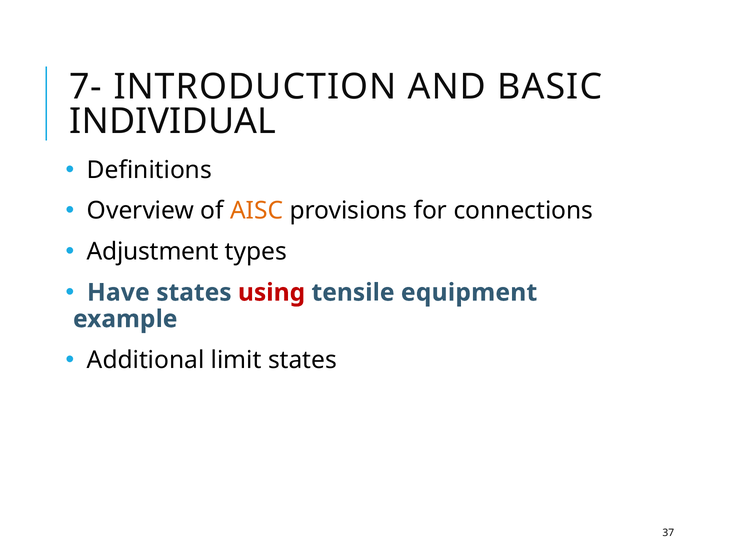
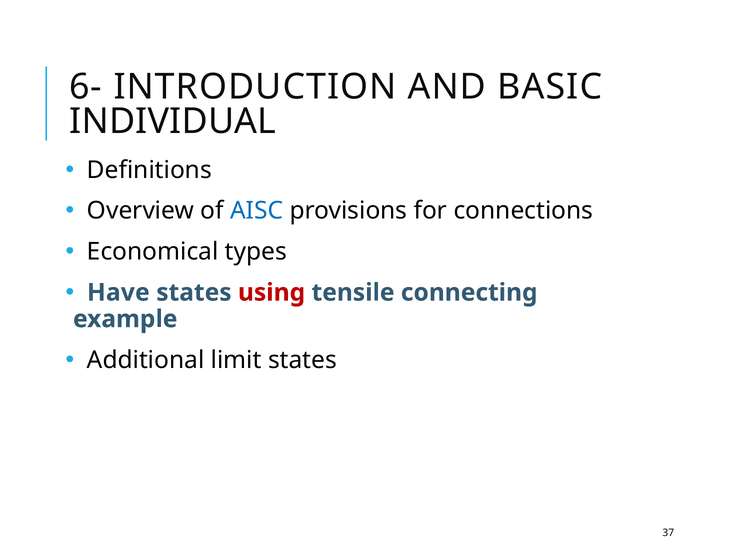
7-: 7- -> 6- (86, 87)
AISC colour: orange -> blue (257, 211)
Adjustment: Adjustment -> Economical (153, 252)
equipment: equipment -> connecting (469, 292)
